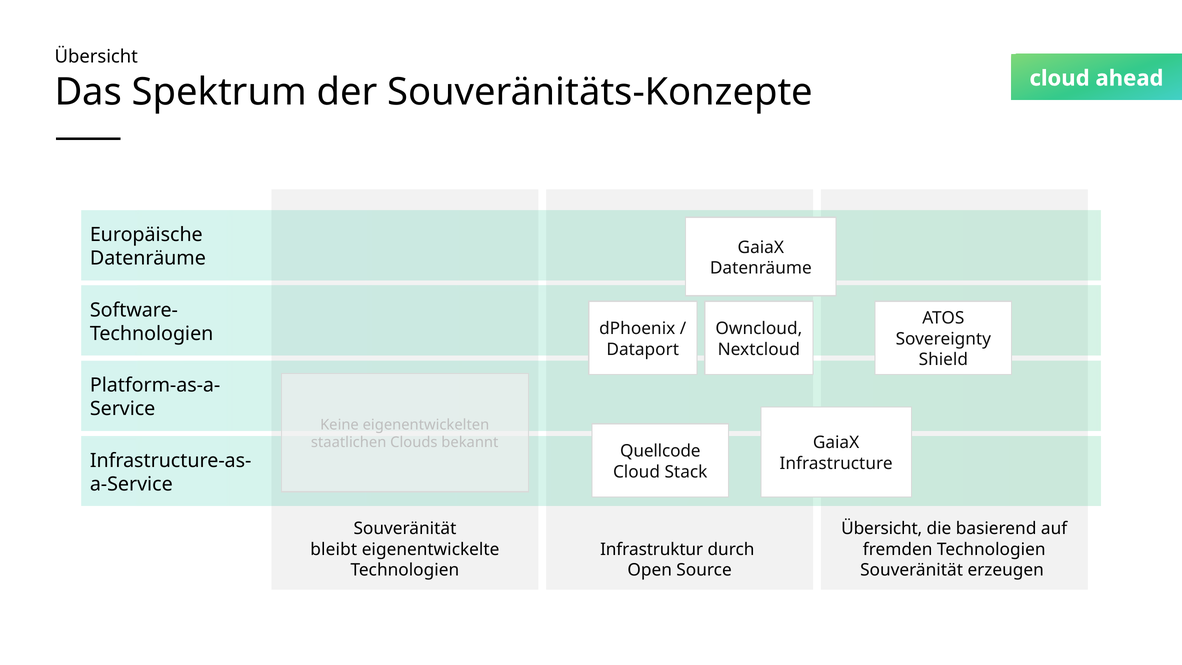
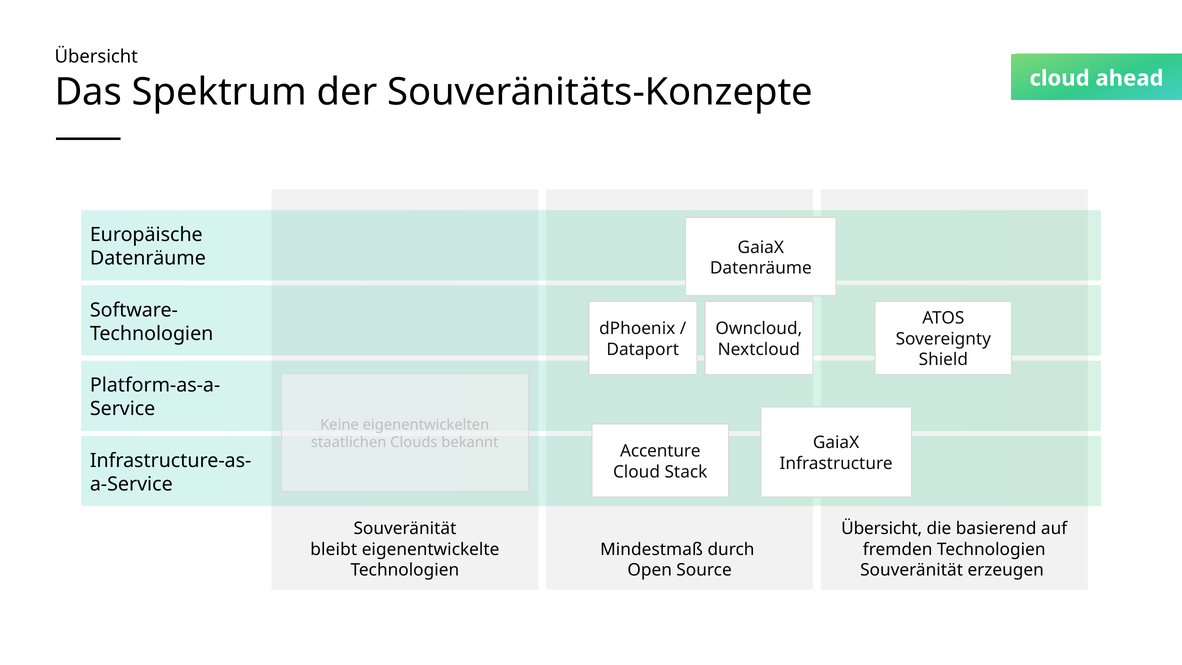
Quellcode: Quellcode -> Accenture (660, 451)
Infrastruktur: Infrastruktur -> Mindestmaß (652, 549)
